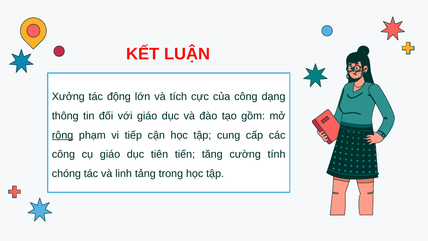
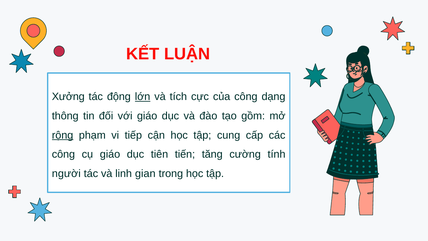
lớn underline: none -> present (143, 97)
chóng: chóng -> người (66, 174)
tảng: tảng -> gian (145, 174)
